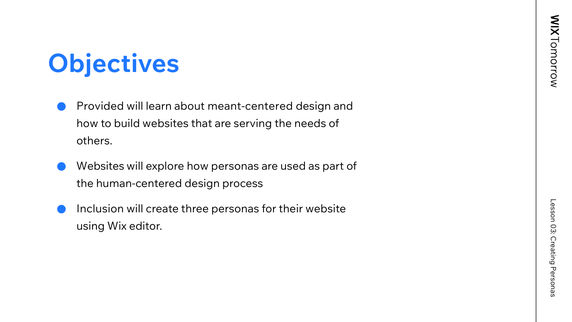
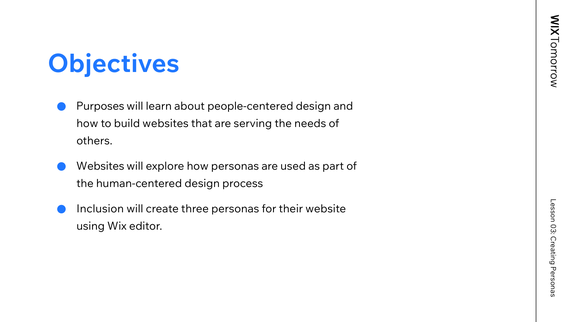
Provided: Provided -> Purposes (100, 106)
meant-centered: meant-centered -> people-centered (250, 106)
